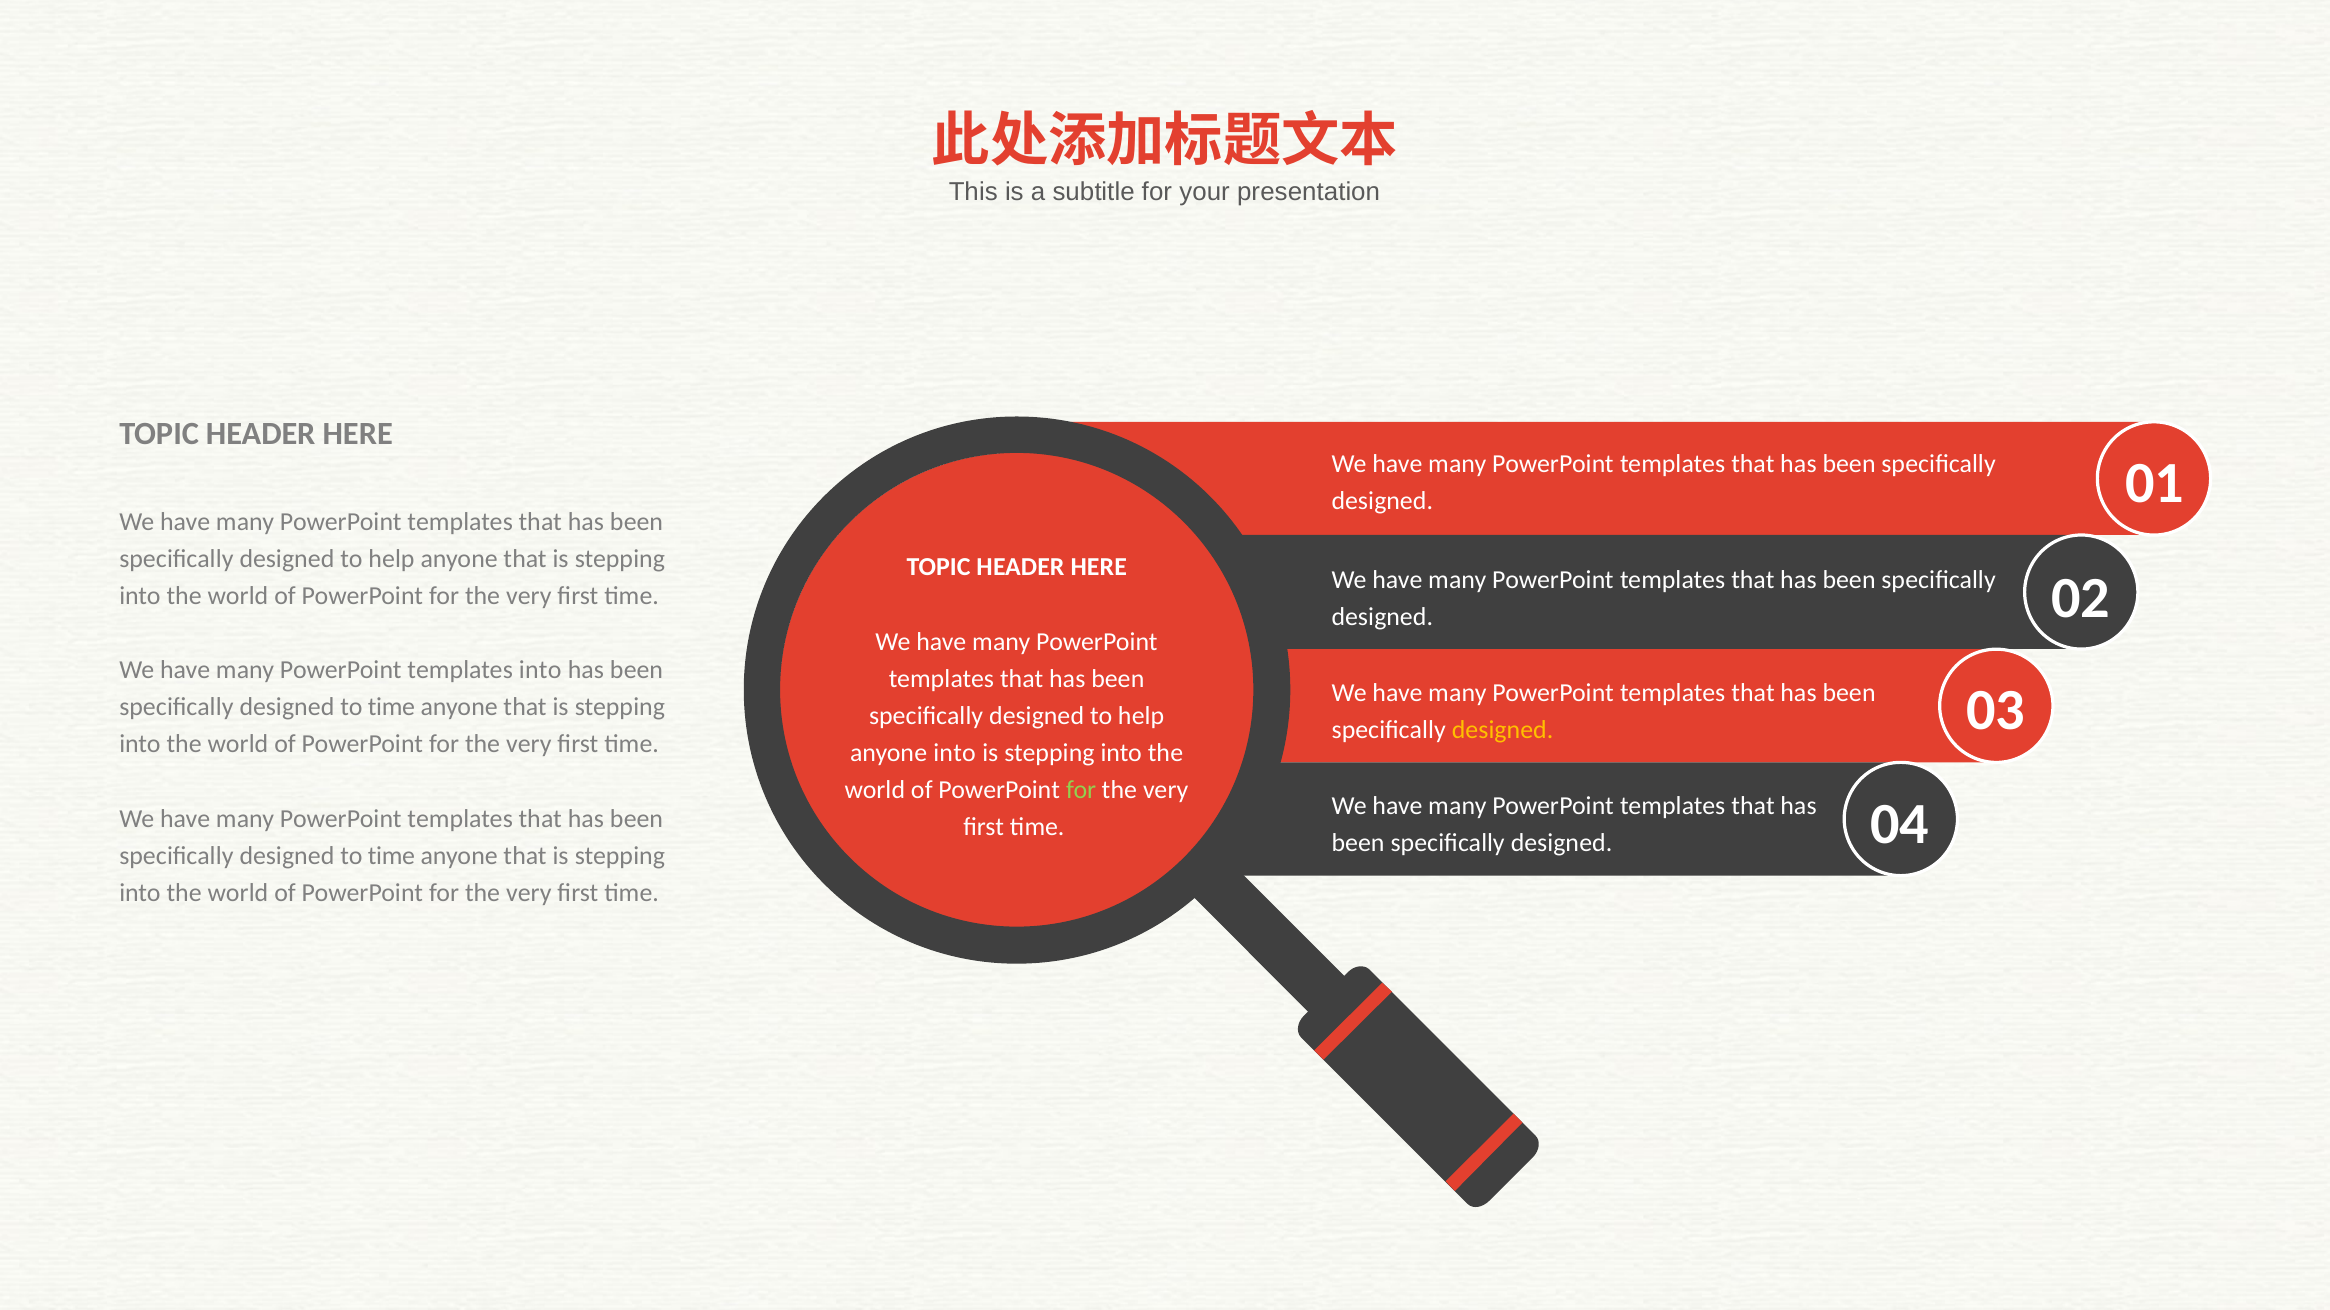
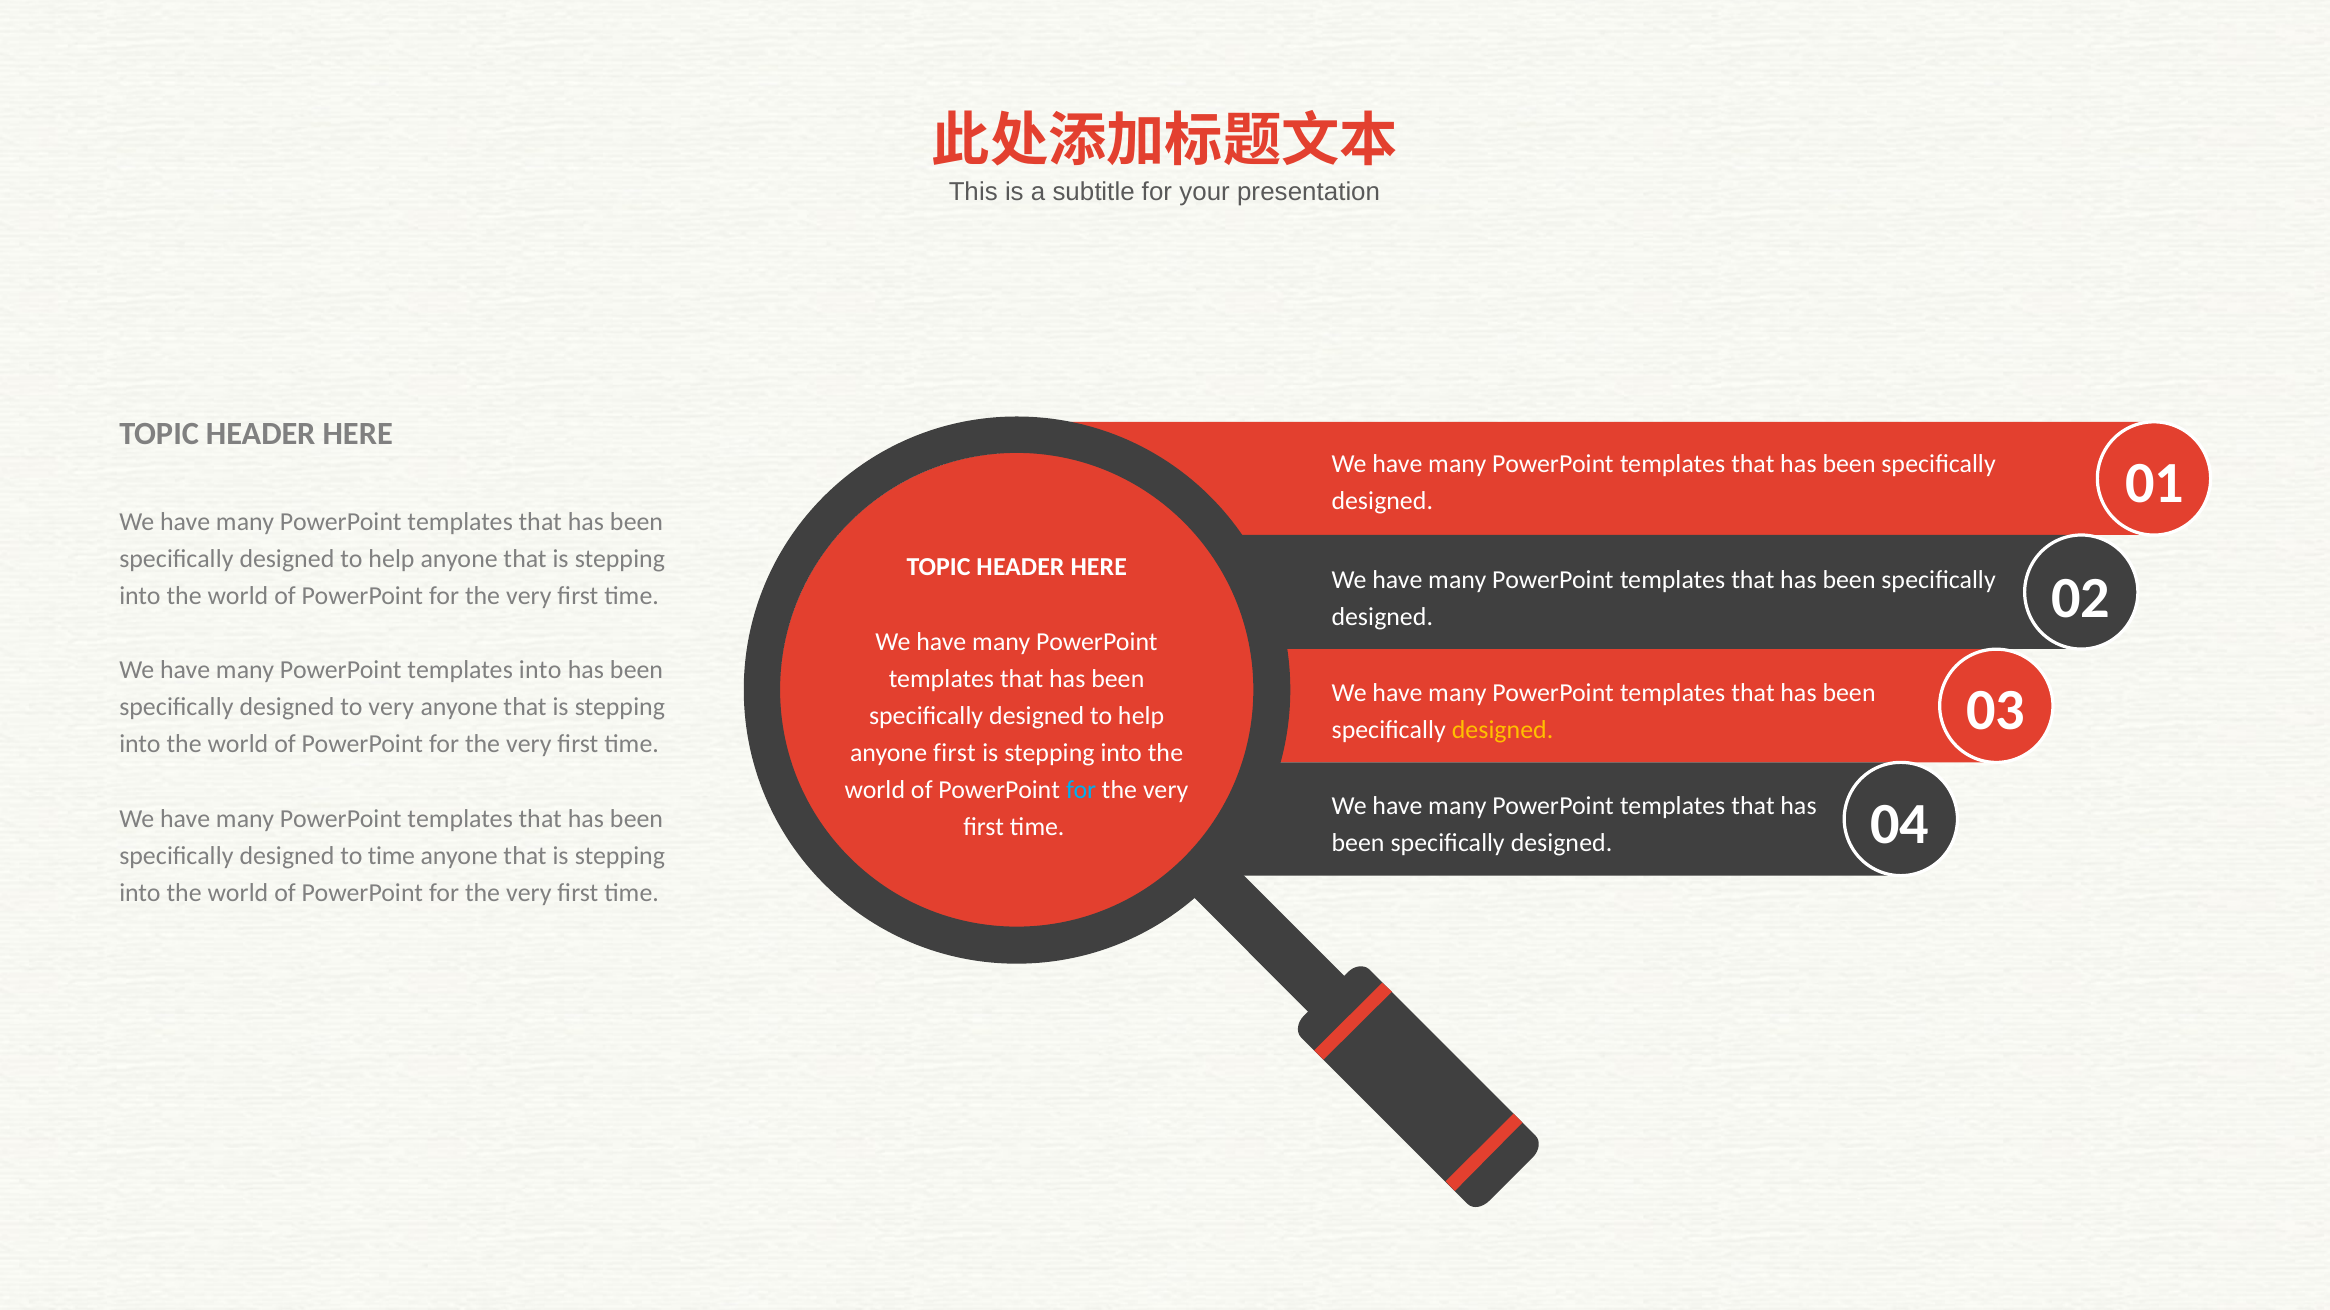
time: time -> very (391, 707)
anyone into: into -> first (955, 753)
for colour: light green -> light blue (1081, 790)
